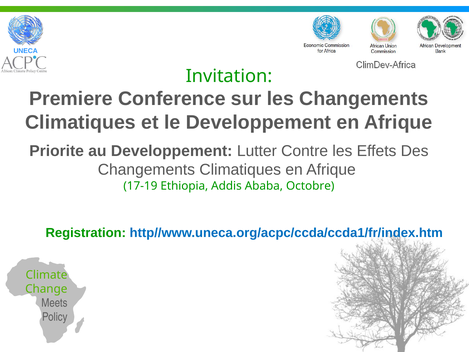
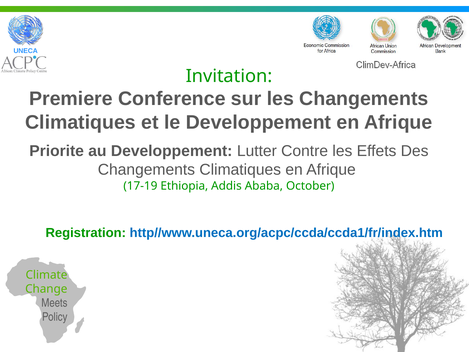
Octobre: Octobre -> October (310, 186)
